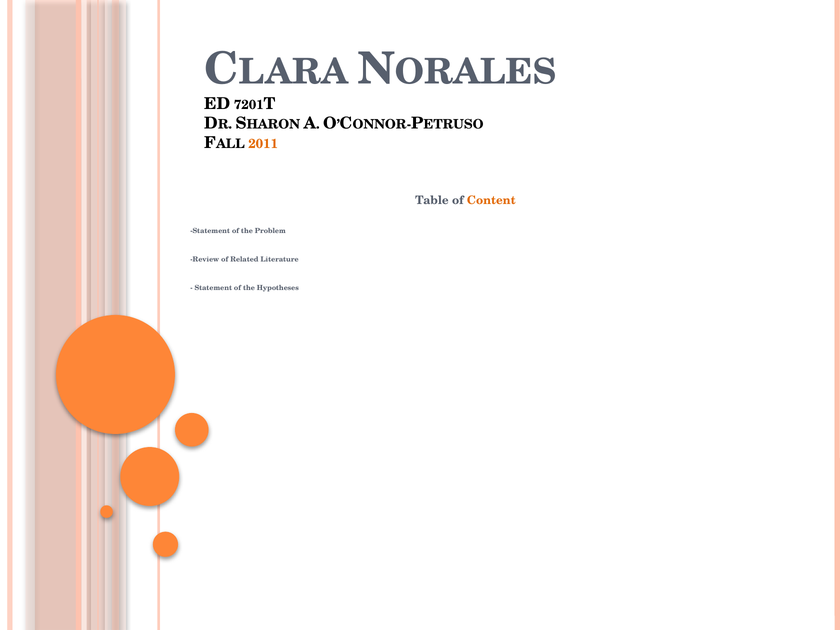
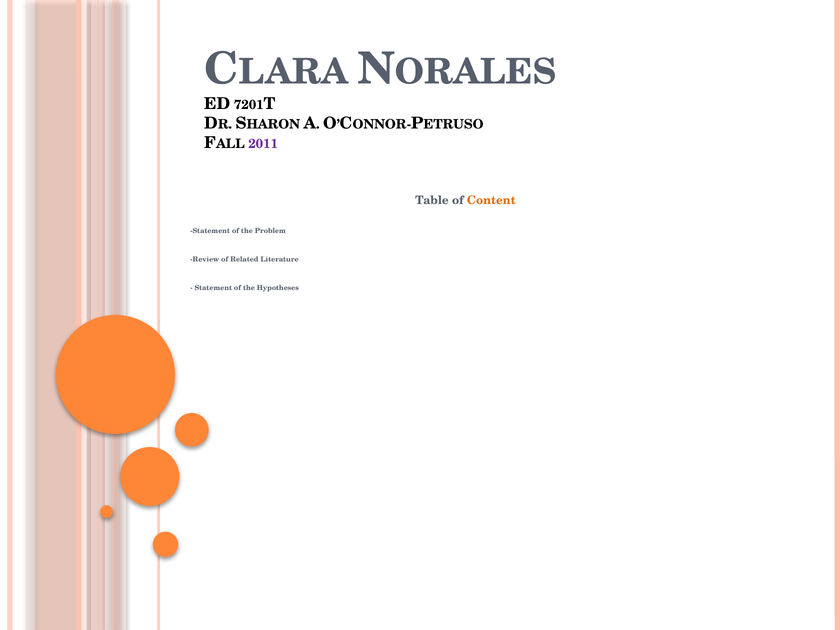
2011 colour: orange -> purple (263, 144)
